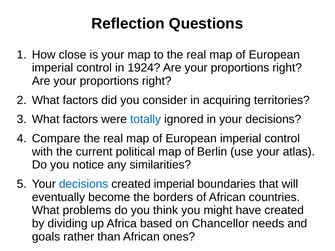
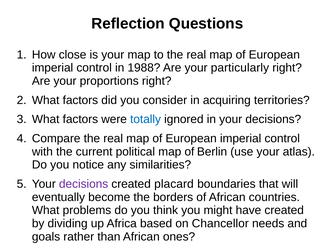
1924: 1924 -> 1988 (144, 68)
proportions: proportions -> particularly (240, 68)
decisions colour: blue -> purple (84, 184)
created imperial: imperial -> placard (174, 184)
